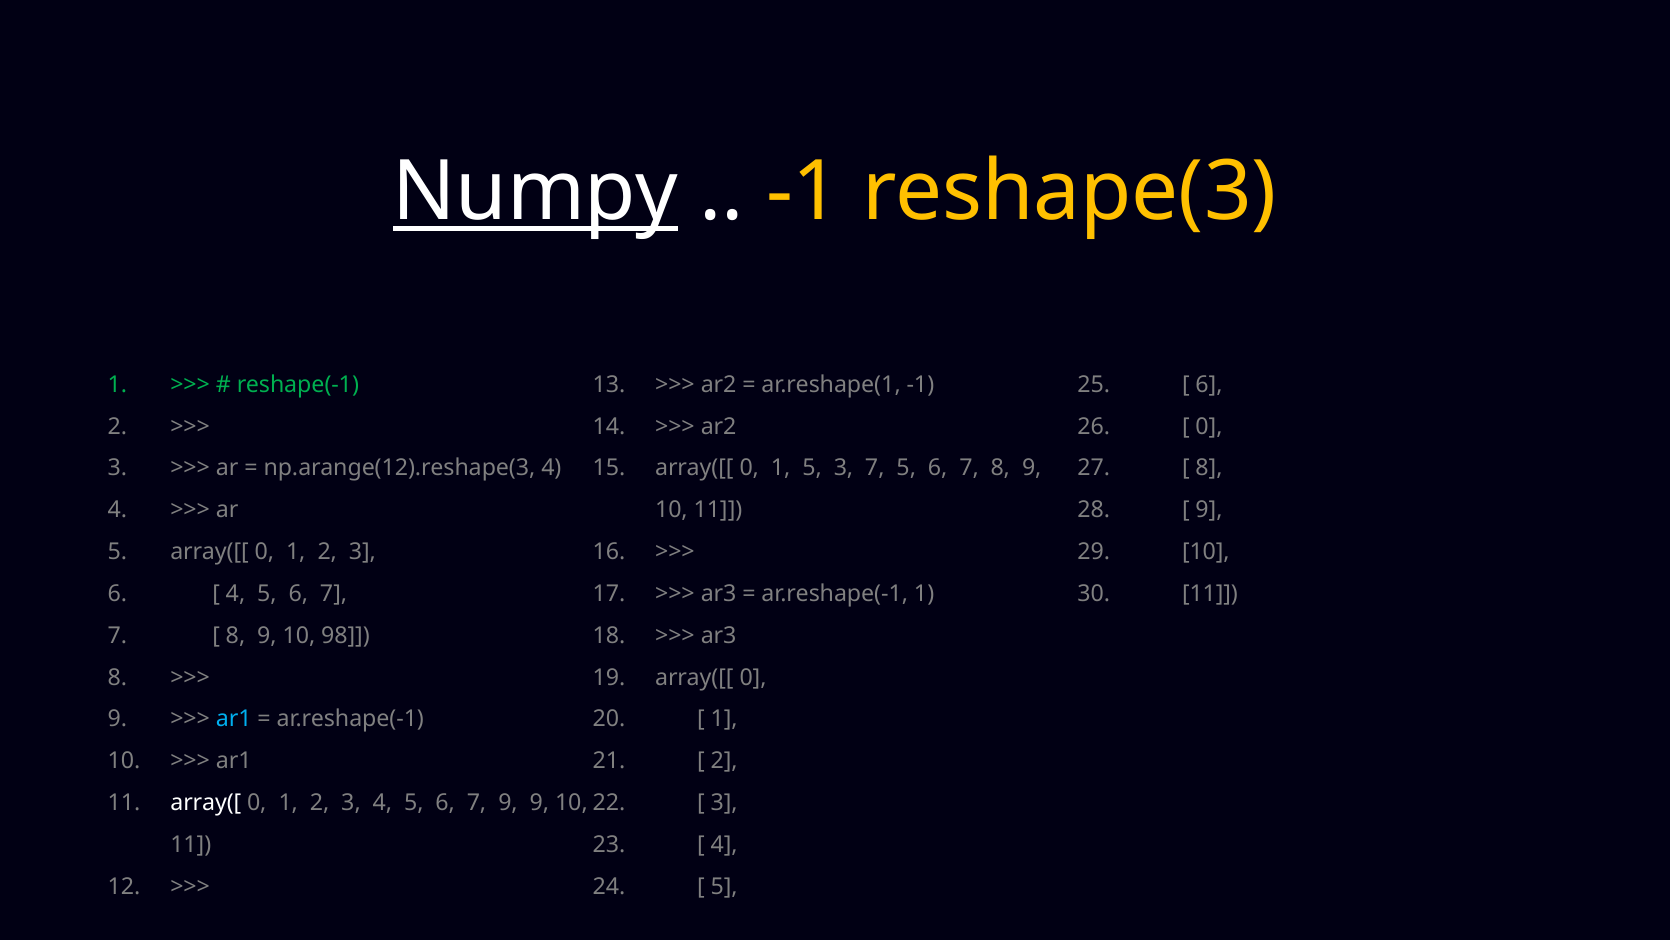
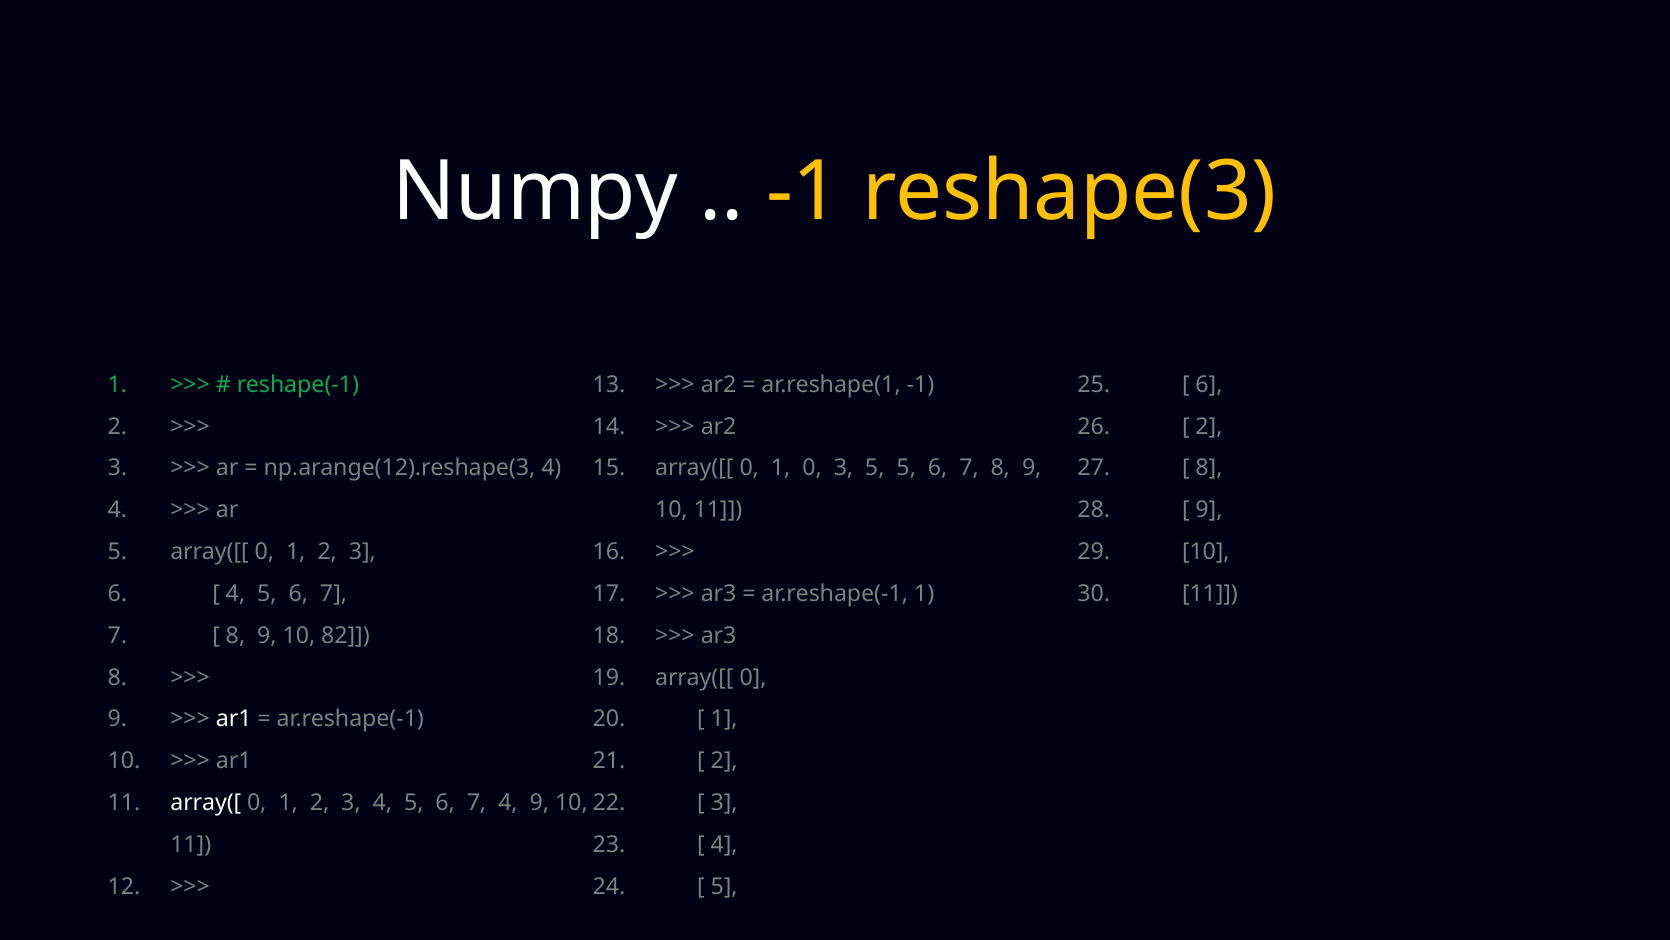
Numpy underline: present -> none (535, 192)
0: 0 -> 2 (1209, 426)
1 5: 5 -> 0 (812, 468)
3 7: 7 -> 5 (875, 468)
98: 98 -> 82 (345, 635)
ar1 colour: light blue -> white (234, 719)
7 9: 9 -> 4 (508, 802)
